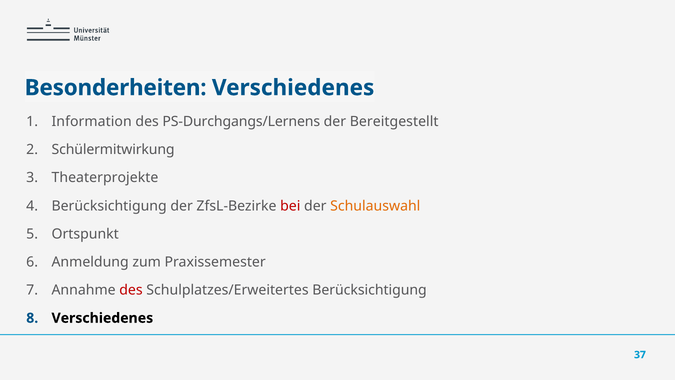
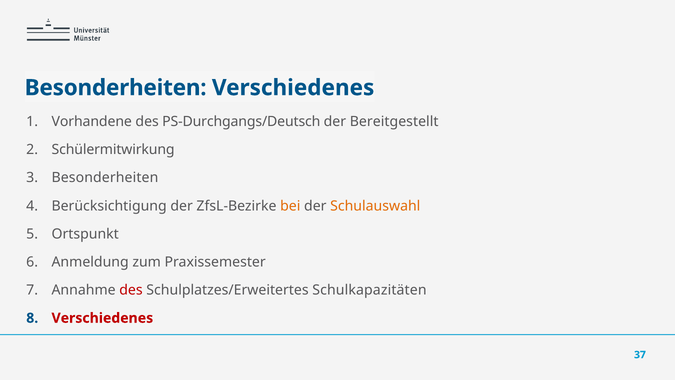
Information: Information -> Vorhandene (92, 122)
PS-Durchgangs/Lernens: PS-Durchgangs/Lernens -> PS-Durchgangs/Deutsch (241, 122)
Theaterprojekte: Theaterprojekte -> Besonderheiten (105, 178)
bei colour: red -> orange (290, 206)
Schulplatzes/Erweitertes Berücksichtigung: Berücksichtigung -> Schulkapazitäten (369, 290)
Verschiedenes colour: black -> red (102, 318)
